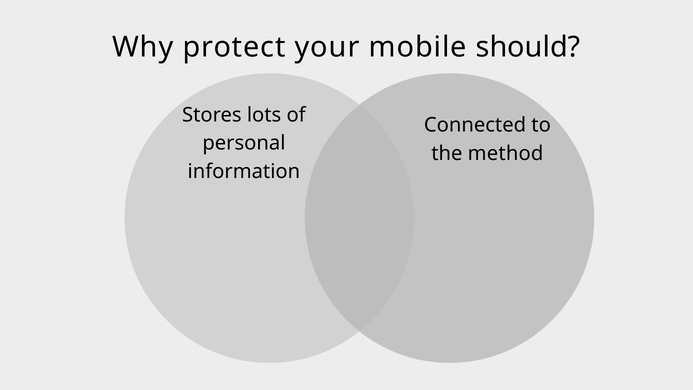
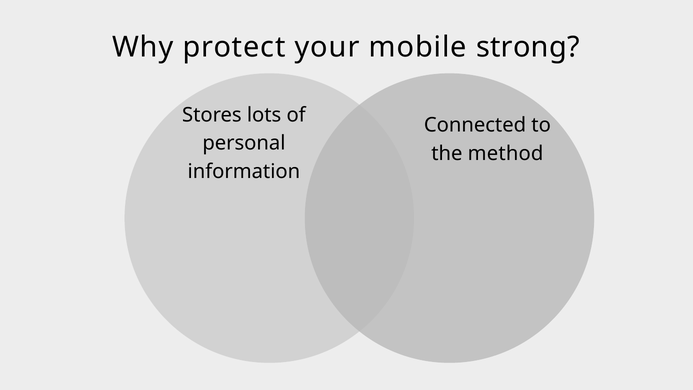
should: should -> strong (528, 47)
